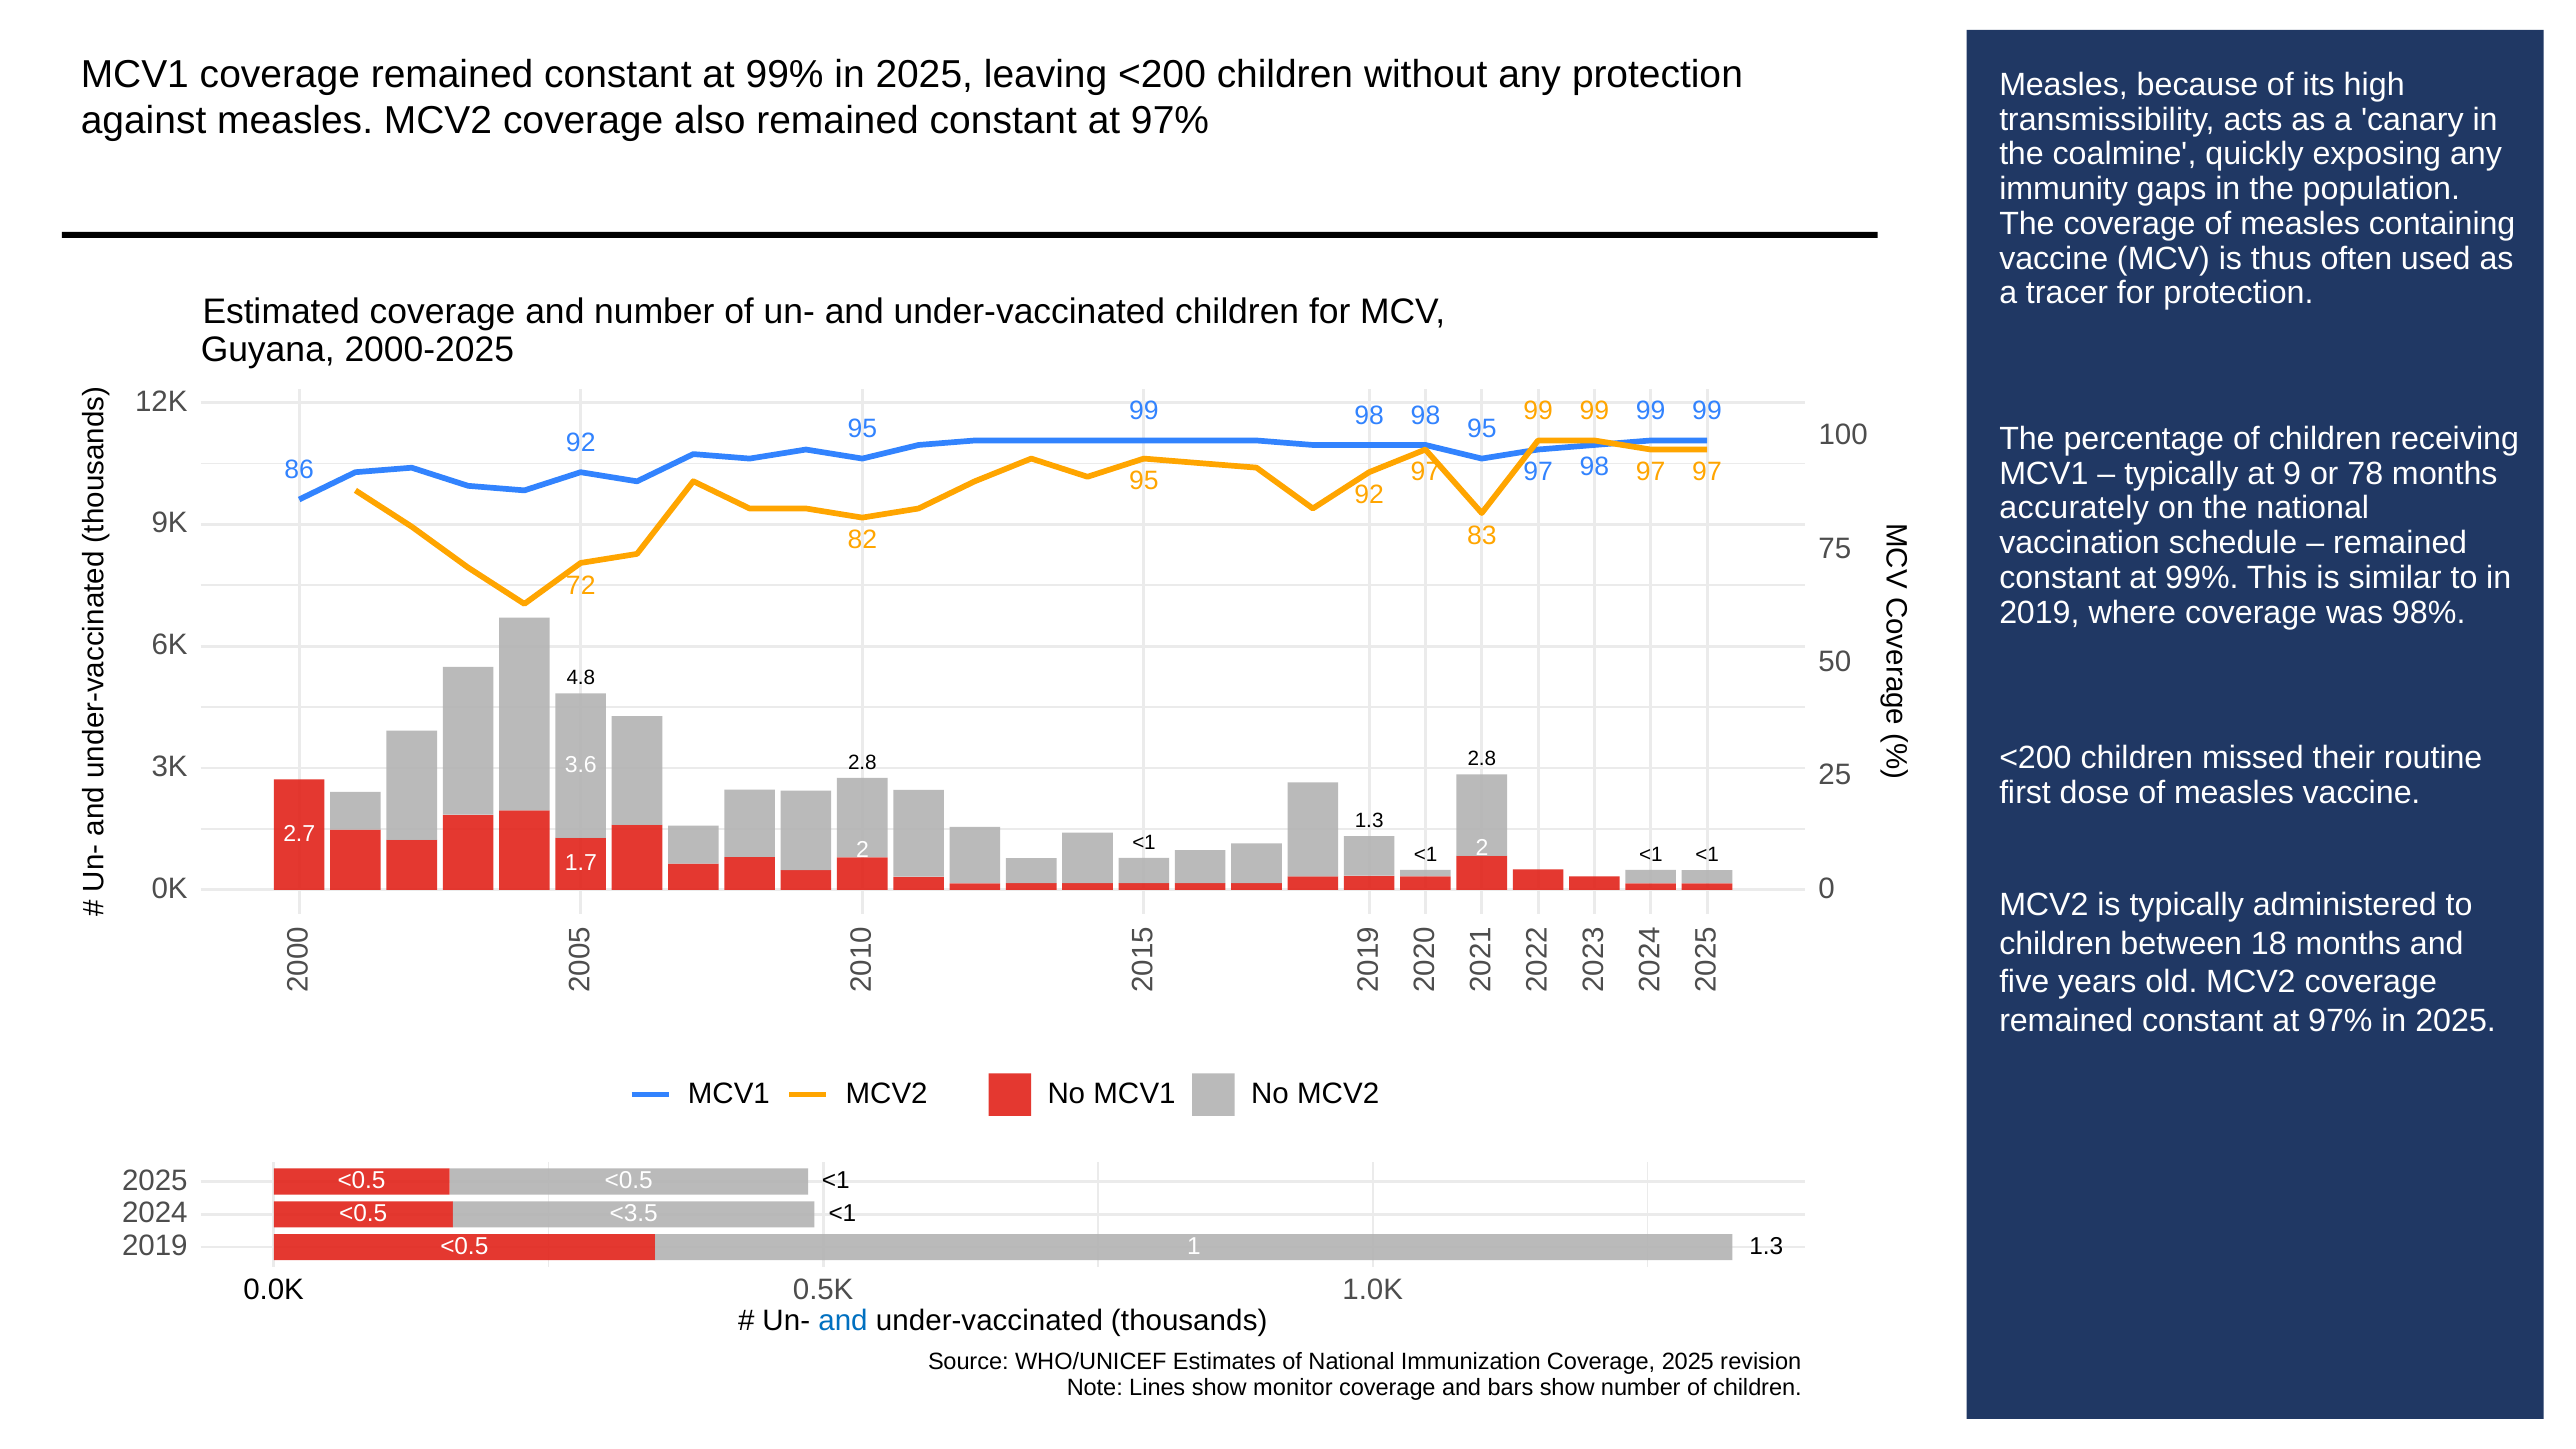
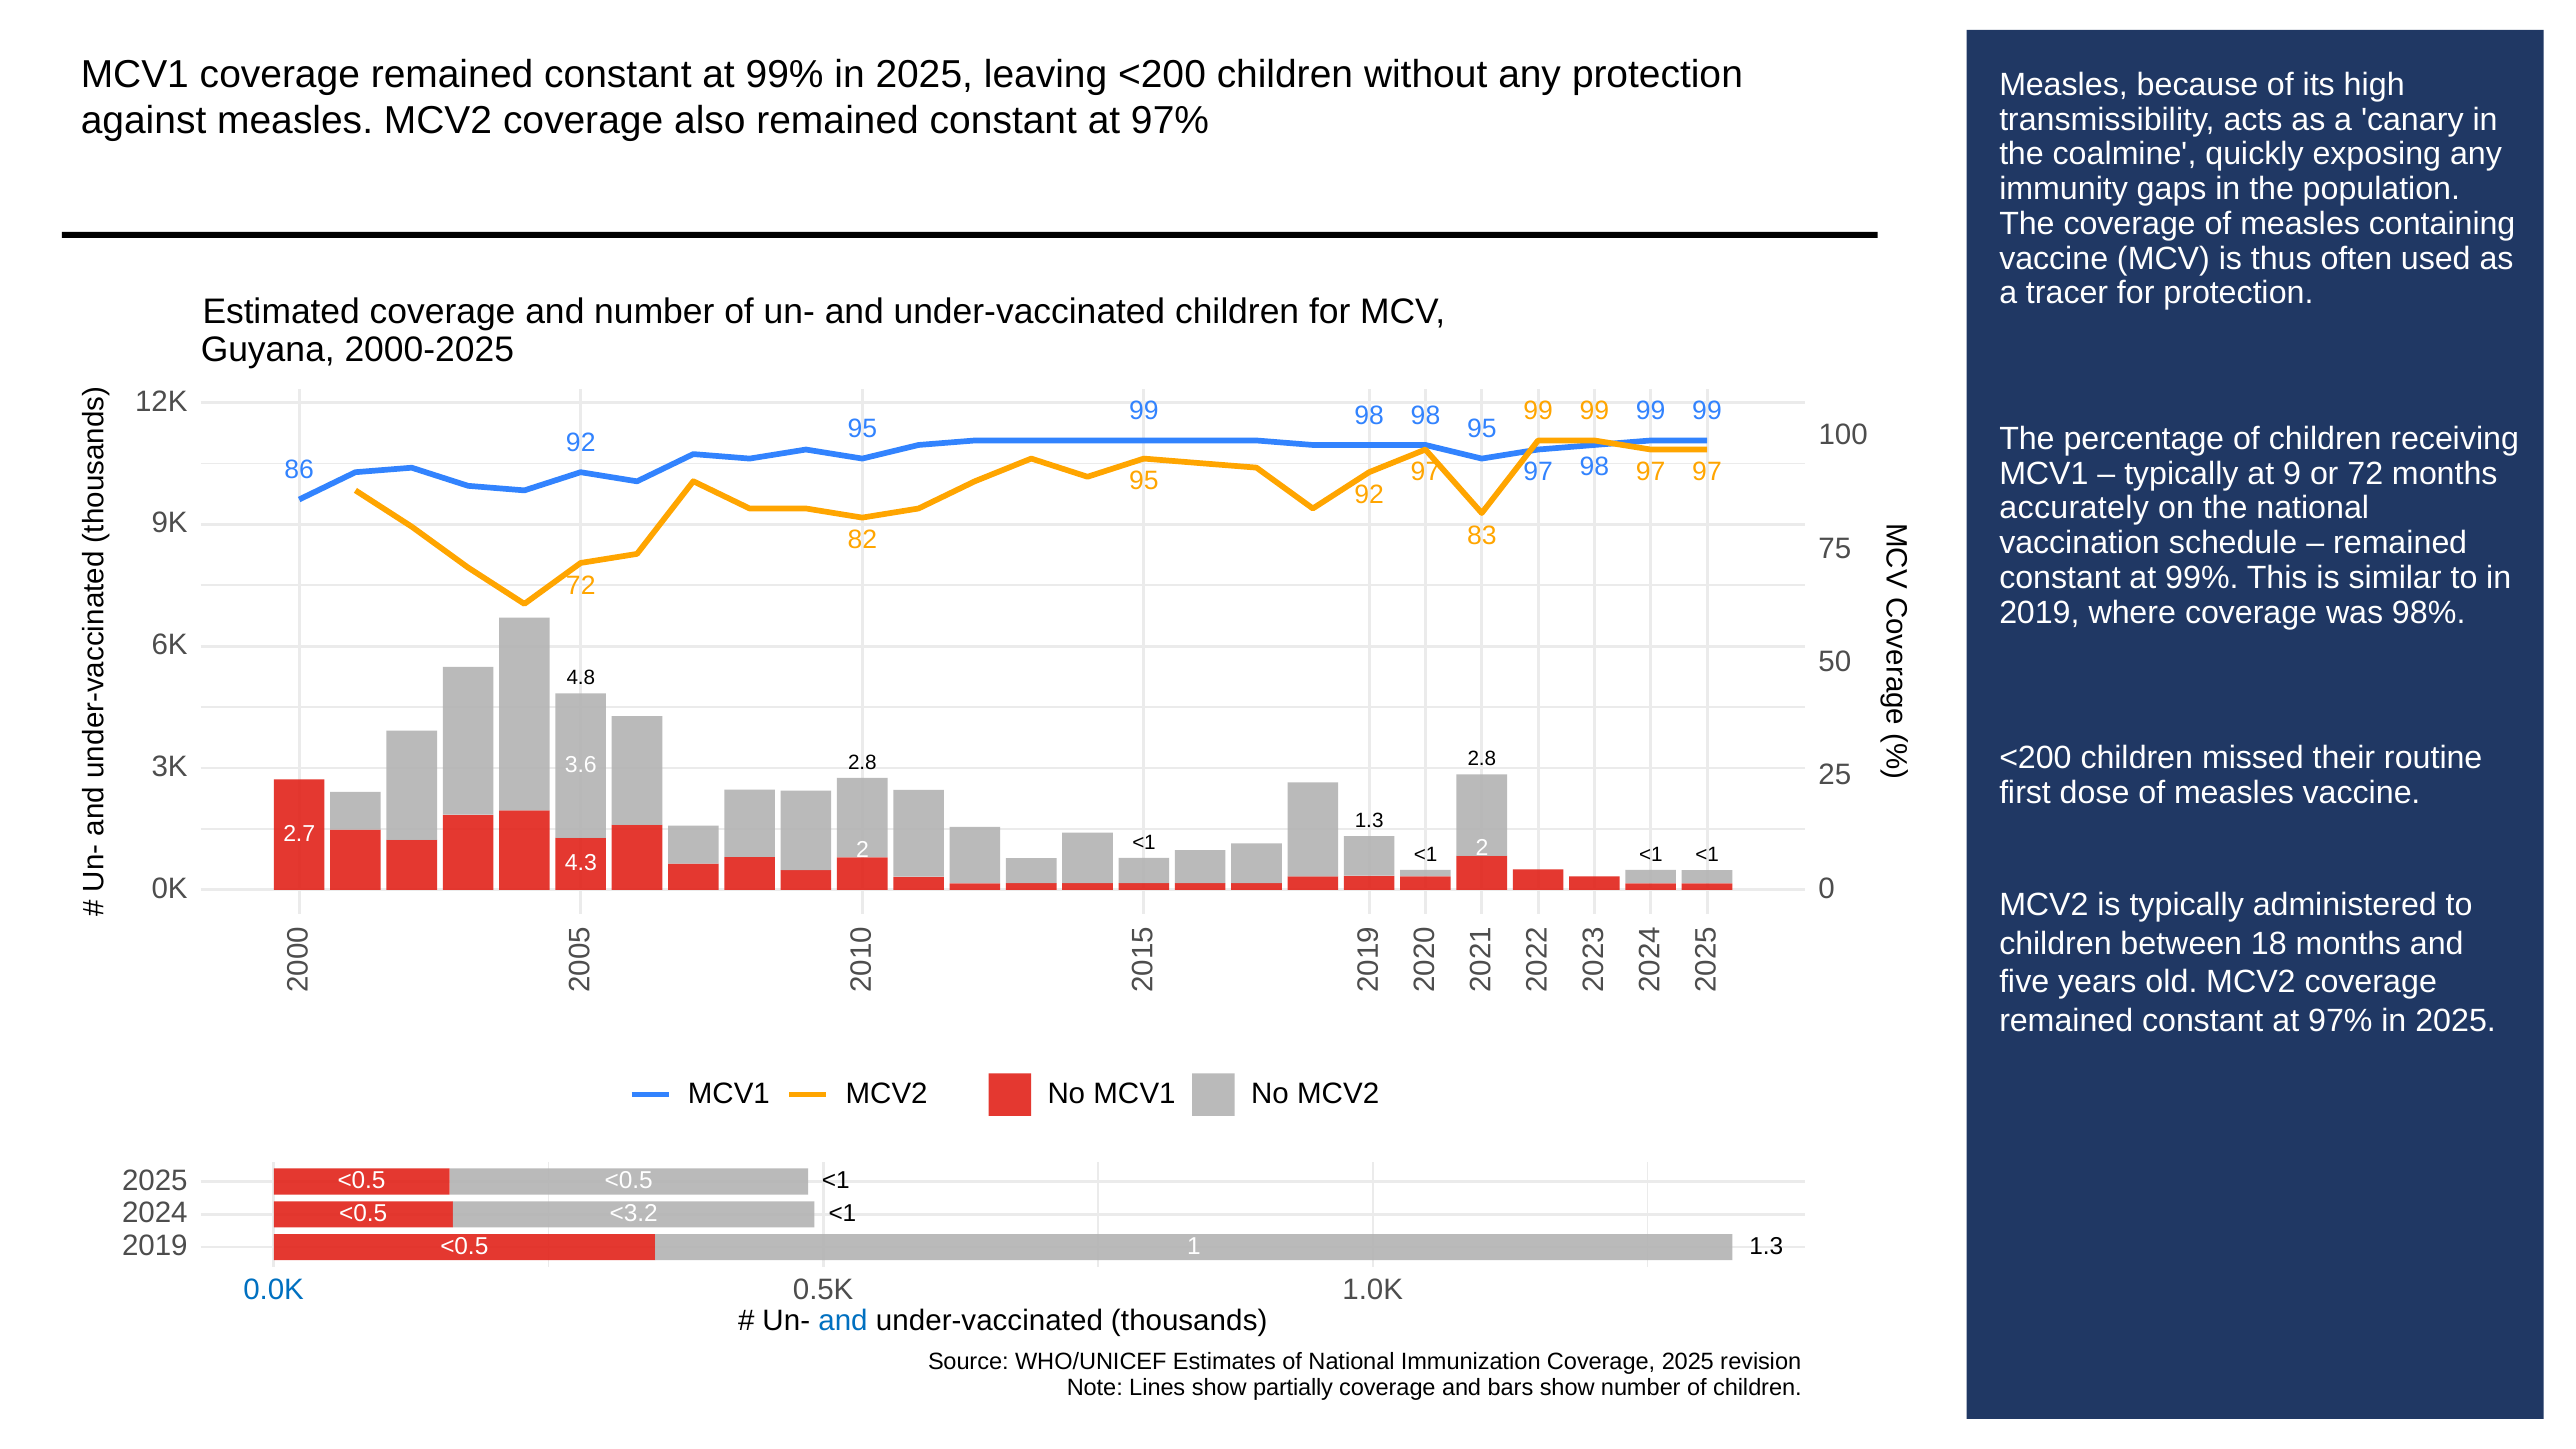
or 78: 78 -> 72 (2365, 474)
1.7: 1.7 -> 4.3 (581, 863)
<3.5: <3.5 -> <3.2 (634, 1213)
0.0K colour: black -> blue (274, 1289)
monitor: monitor -> partially (1293, 1387)
